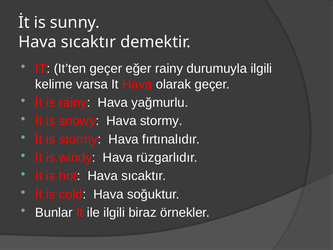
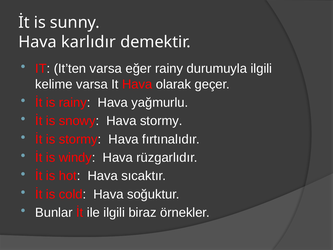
sıcaktır: sıcaktır -> karlıdır (88, 42)
It’ten geçer: geçer -> varsa (106, 69)
